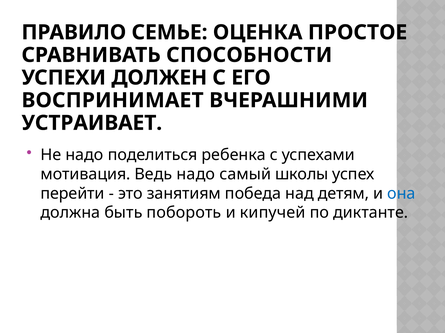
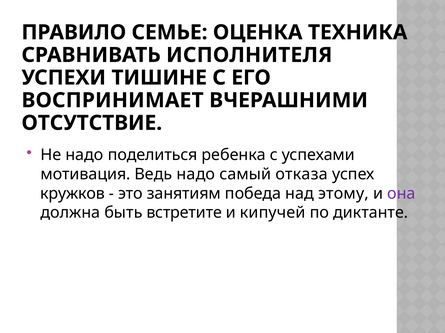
ПРОСТОЕ: ПРОСТОЕ -> ТЕХНИКА (358, 32)
СПОСОБНОСТИ: СПОСОБНОСТИ -> ИСПОЛНИТЕЛЯ (249, 55)
ДОЛЖЕН: ДОЛЖЕН -> ТИШИНЕ (159, 78)
УСТРАИВАЕТ: УСТРАИВАЕТ -> ОТСУТСТВИЕ (92, 123)
школы: школы -> отказа (302, 175)
перейти: перейти -> кружков (73, 194)
детям: детям -> этому (343, 194)
она colour: blue -> purple (401, 194)
побороть: побороть -> встретите (184, 213)
